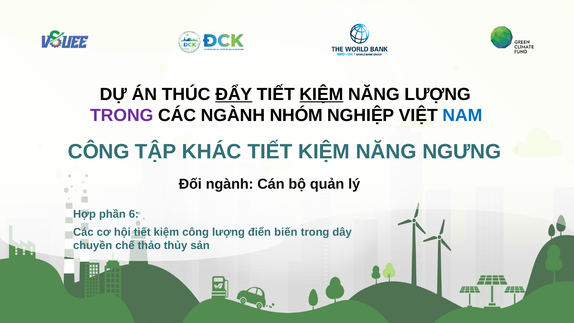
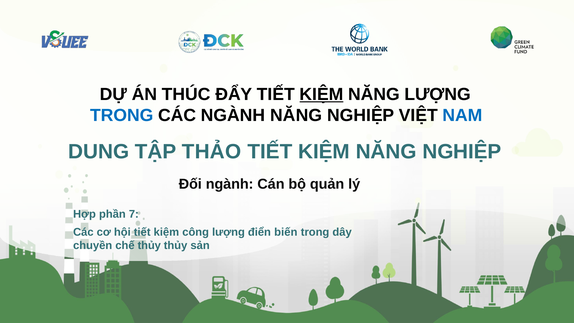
ĐẨY underline: present -> none (234, 94)
TRONG colour: purple -> blue (122, 115)
NGÀNH NHÓM: NHÓM -> NĂNG (296, 115)
CÔNG: CÔNG -> DUNG (99, 152)
KHÁC: KHÁC -> THẢO (212, 152)
KIỆM NĂNG NGƯNG: NGƯNG -> NGHIỆP (462, 152)
6: 6 -> 7 (134, 214)
chế thảo: thảo -> thủy (149, 246)
